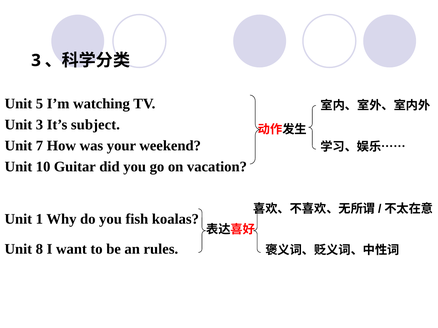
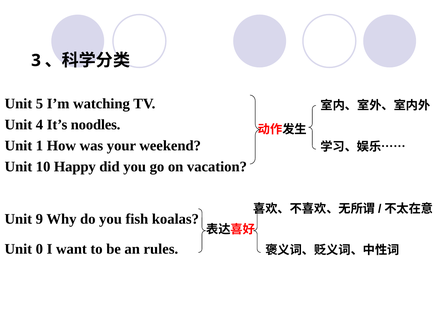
Unit 3: 3 -> 4 (39, 125)
subject: subject -> noodles (96, 125)
7: 7 -> 1 (39, 146)
Guitar: Guitar -> Happy (75, 167)
1: 1 -> 9 (39, 219)
8: 8 -> 0 (39, 249)
